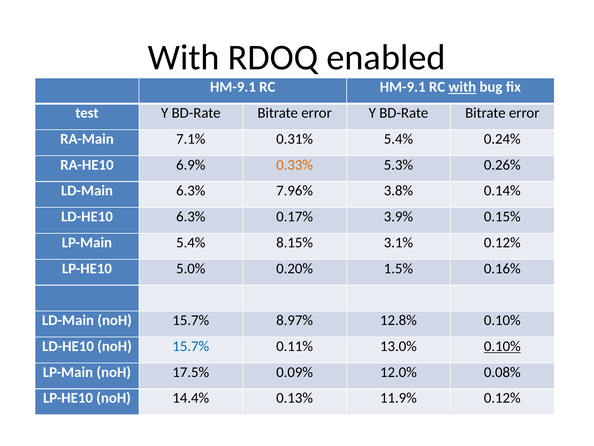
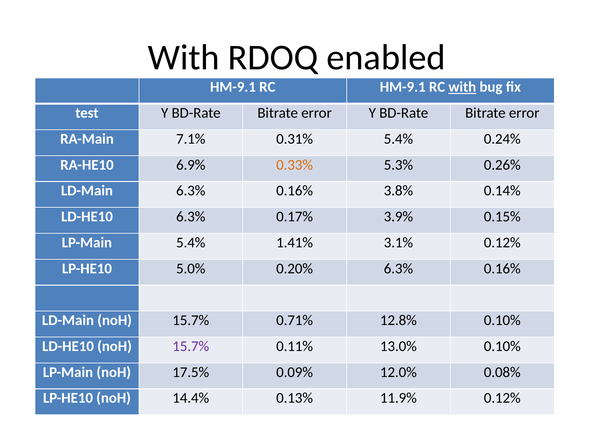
LD-Main 6.3% 7.96%: 7.96% -> 0.16% (295, 191)
8.15%: 8.15% -> 1.41% (295, 242)
0.20% 1.5%: 1.5% -> 6.3% (398, 268)
8.97%: 8.97% -> 0.71% (295, 320)
15.7% colour: blue -> purple (191, 346)
0.10% underline: present -> none (502, 346)
